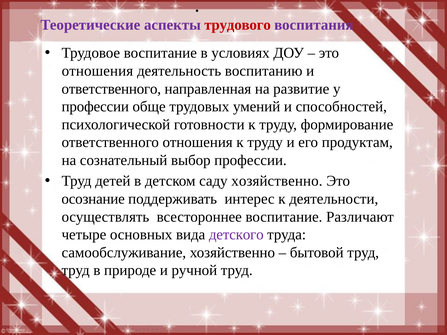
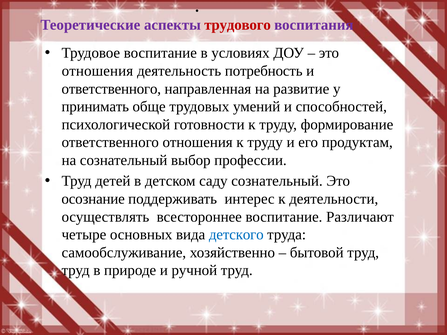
воспитанию: воспитанию -> потребность (264, 71)
профессии: профессии -> принимать (95, 107)
саду хозяйственно: хозяйственно -> сознательный (277, 181)
детского colour: purple -> blue (236, 235)
